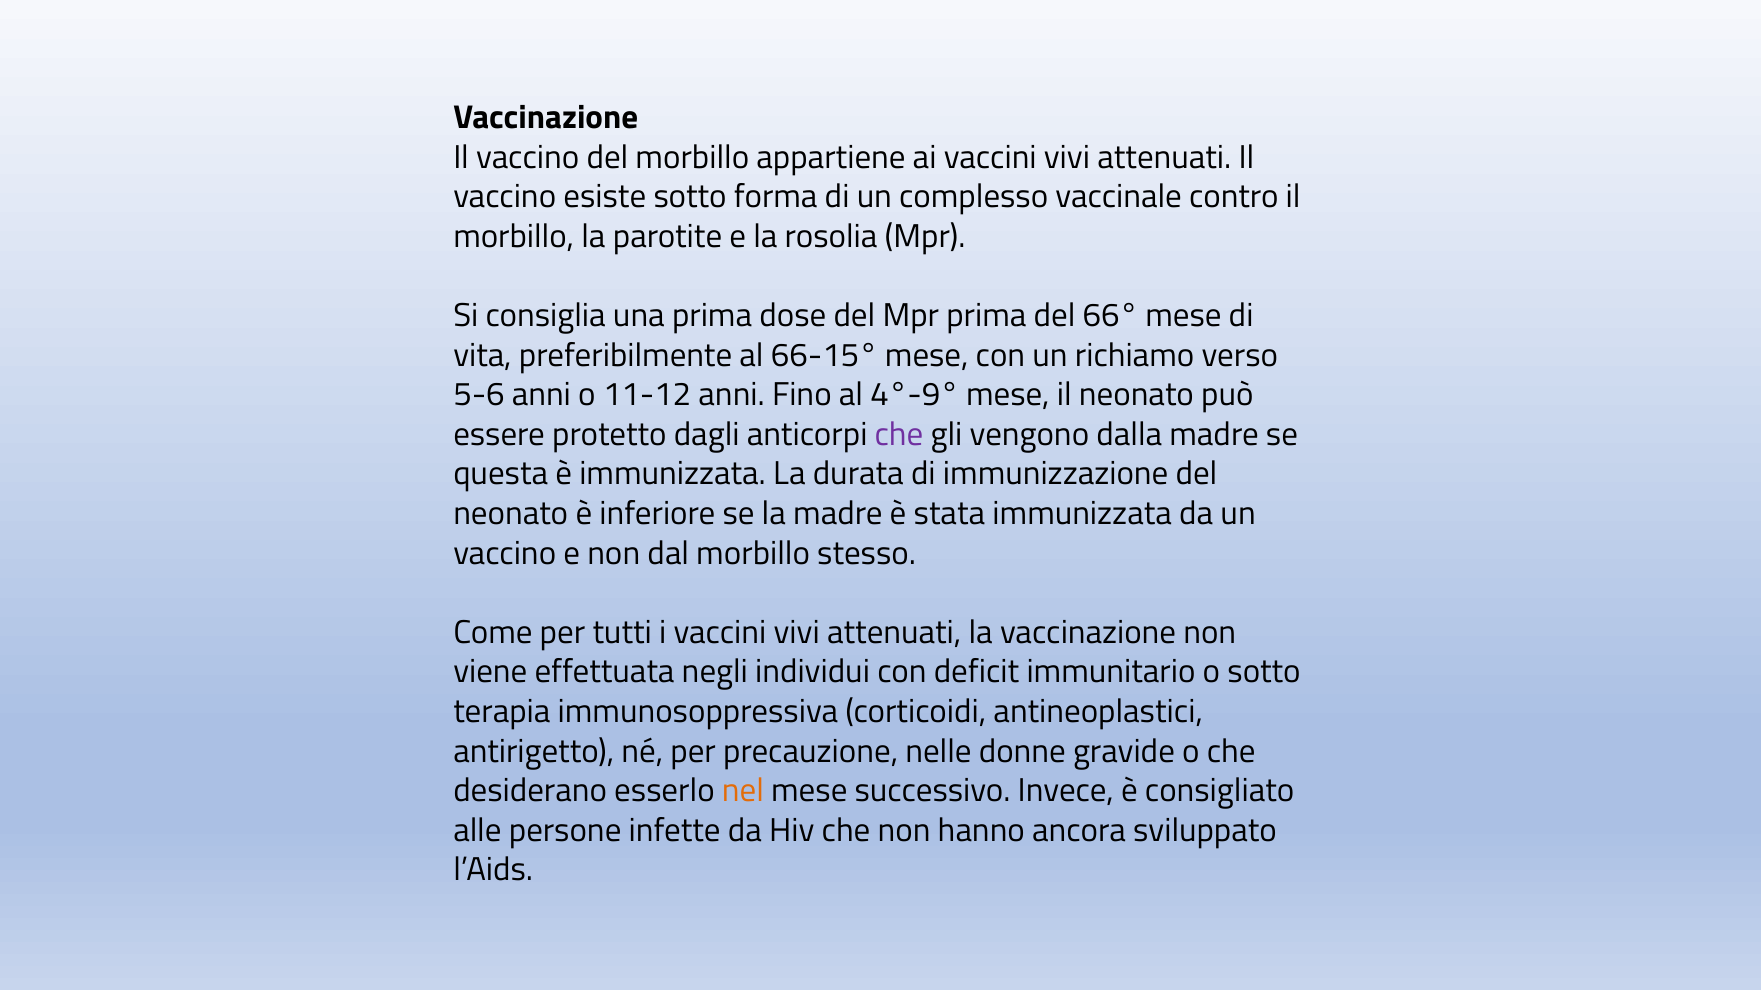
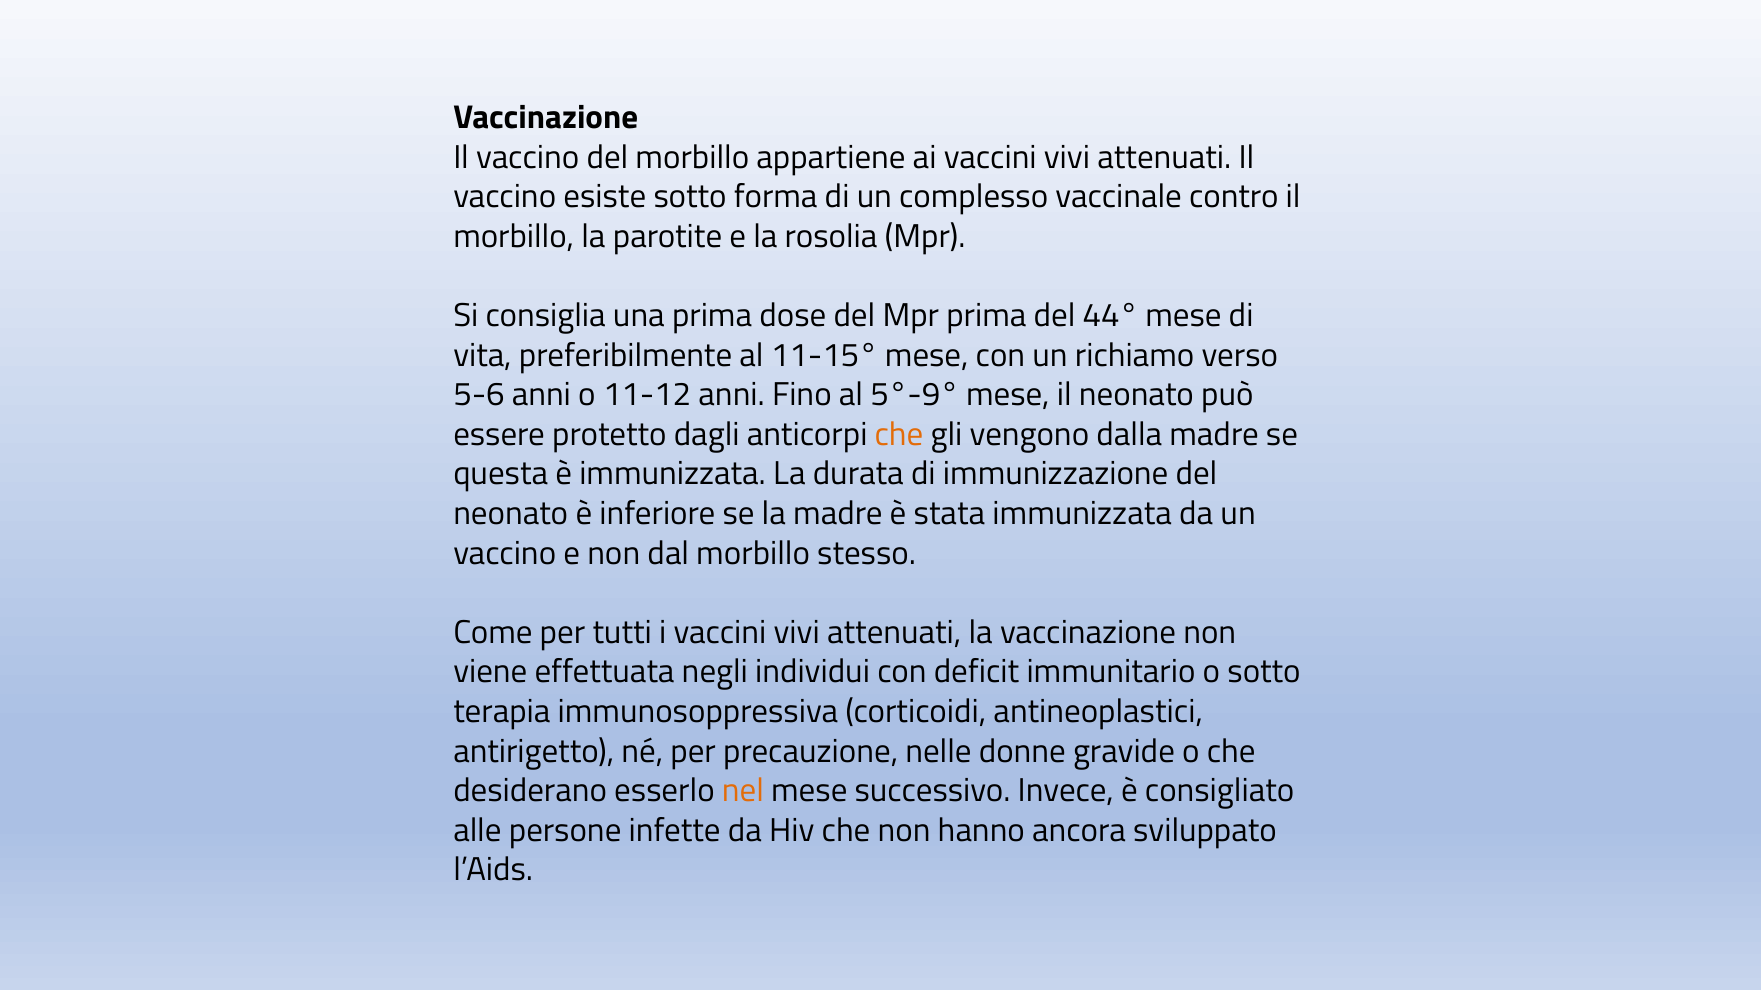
66°: 66° -> 44° (1110, 316)
66-15°: 66-15° -> 11-15° (824, 355)
4°-9°: 4°-9° -> 5°-9° (915, 395)
che colour: purple -> orange (899, 435)
